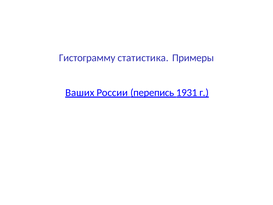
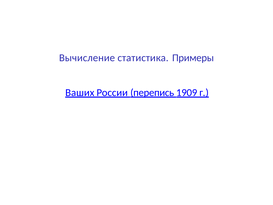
Гистограмму: Гистограмму -> Вычисление (87, 58)
1931: 1931 -> 1909 (187, 92)
